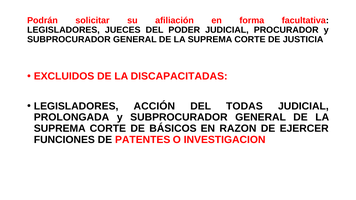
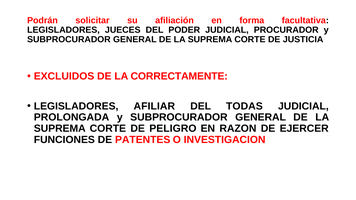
DISCAPACITADAS: DISCAPACITADAS -> CORRECTAMENTE (179, 76)
ACCIÓN: ACCIÓN -> AFILIAR (154, 106)
BÁSICOS: BÁSICOS -> PELIGRO (173, 129)
